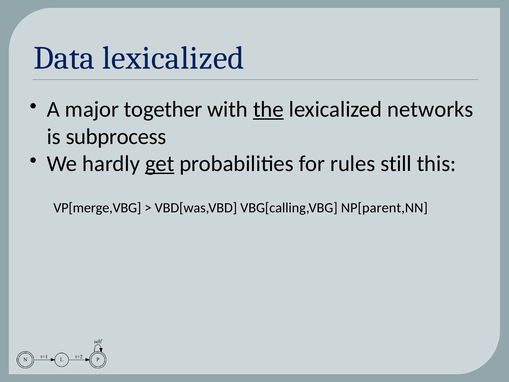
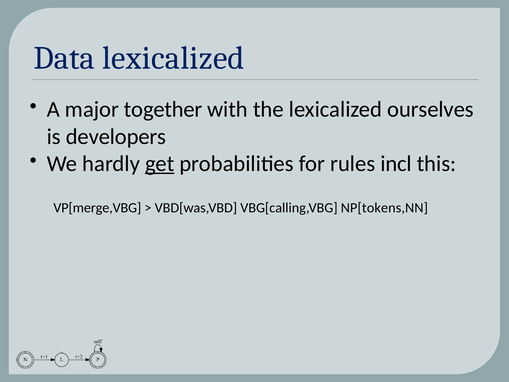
the underline: present -> none (268, 109)
networks: networks -> ourselves (430, 109)
subprocess: subprocess -> developers (116, 136)
still: still -> incl (396, 164)
NP[parent,NN: NP[parent,NN -> NP[tokens,NN (384, 208)
